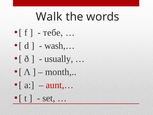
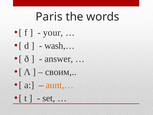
Walk: Walk -> Paris (49, 17)
тебе: тебе -> your (53, 33)
usually: usually -> answer (59, 59)
month: month -> своим (61, 72)
aunt,… colour: red -> orange (60, 85)
